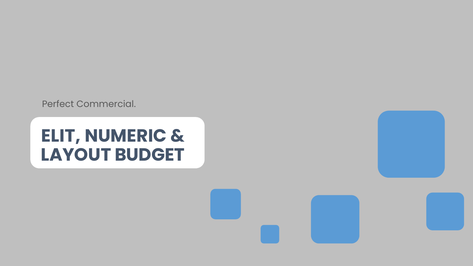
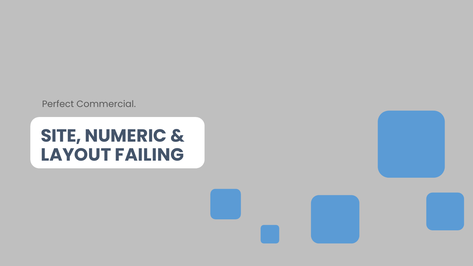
ELIT: ELIT -> SITE (61, 136)
BUDGET: BUDGET -> FAILING (150, 155)
